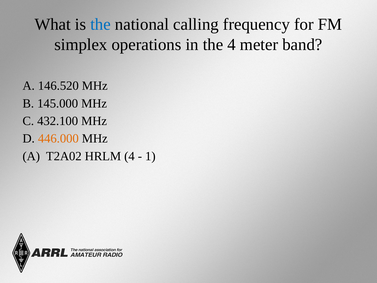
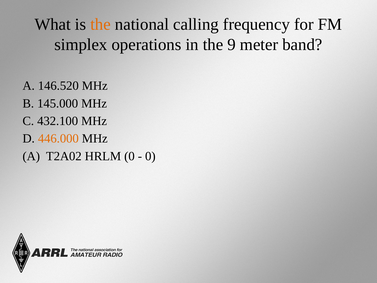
the colour: blue -> orange (101, 24)
the 4: 4 -> 9 (232, 45)
HRLM 4: 4 -> 0 (129, 156)
1: 1 -> 0 (150, 156)
